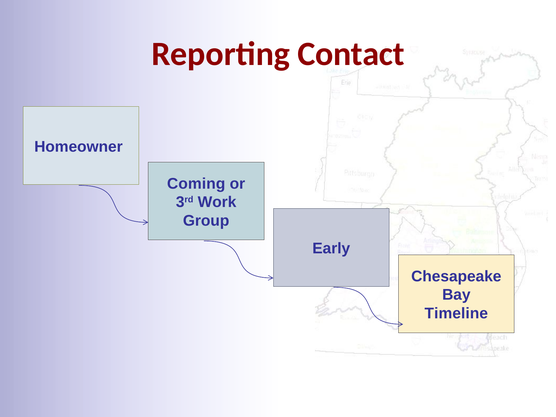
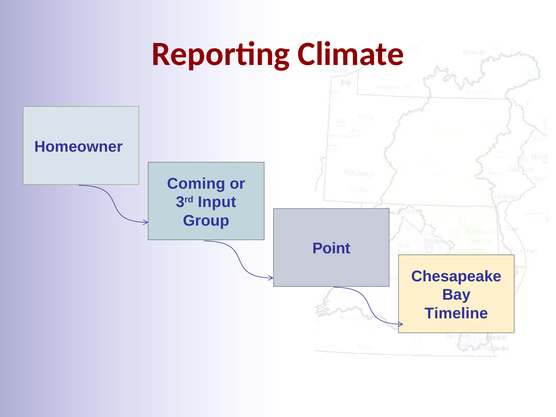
Contact: Contact -> Climate (351, 54)
Work: Work -> Input (217, 202)
Early: Early -> Point (331, 249)
